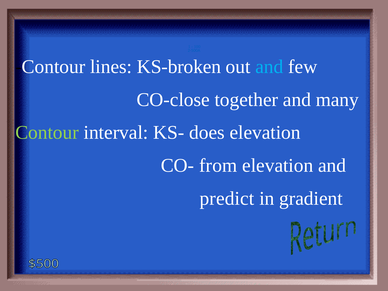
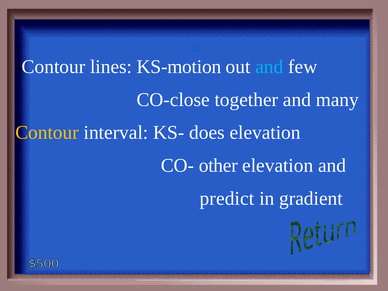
KS-broken: KS-broken -> KS-motion (179, 67)
Contour colour: light green -> yellow (47, 133)
from: from -> other (218, 166)
